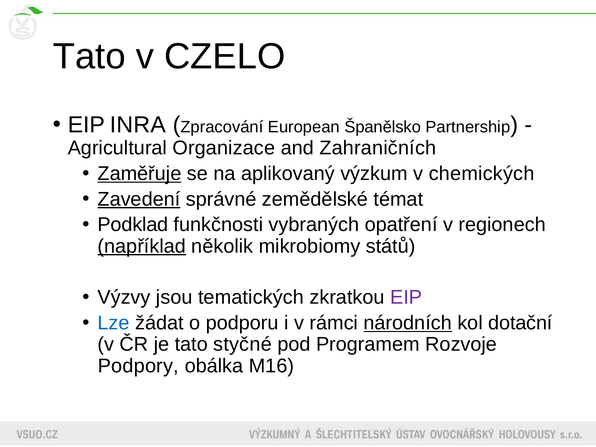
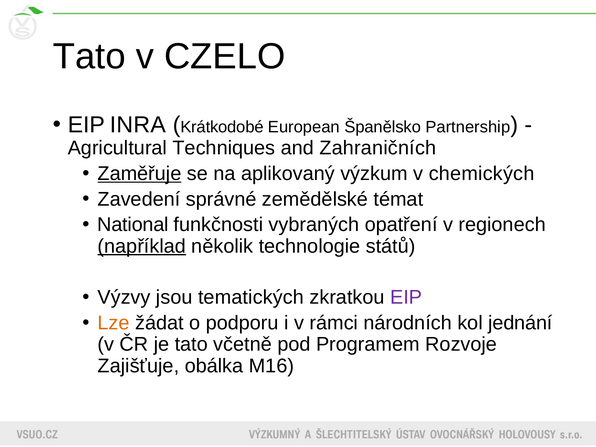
Zpracování: Zpracování -> Krátkodobé (222, 127)
Organizace: Organizace -> Techniques (224, 148)
Zavedení underline: present -> none (139, 199)
Podklad: Podklad -> National (133, 225)
mikrobiomy: mikrobiomy -> technologie (310, 246)
Lze colour: blue -> orange (114, 323)
národních underline: present -> none (408, 323)
dotační: dotační -> jednání (520, 323)
styčné: styčné -> včetně (243, 344)
Podpory: Podpory -> Zajišťuje (138, 366)
